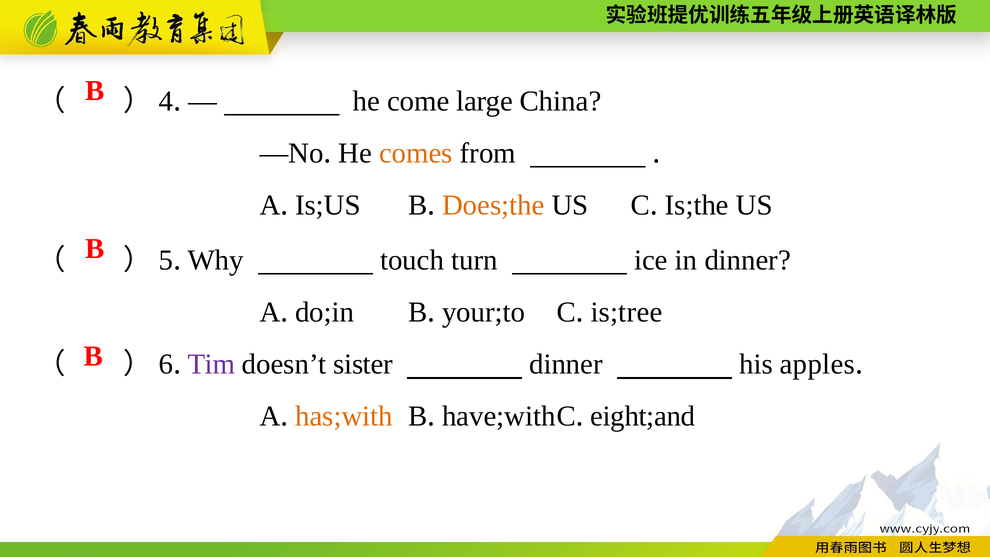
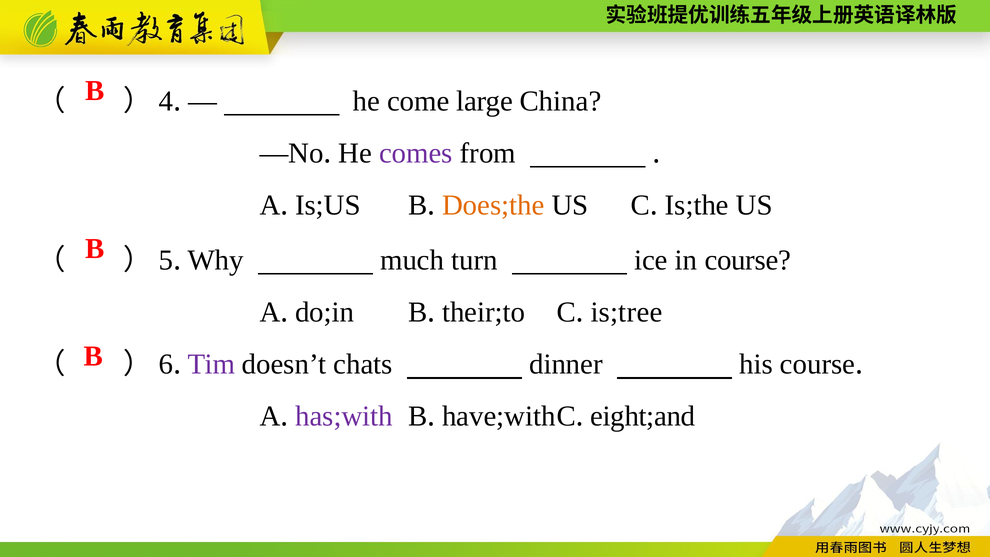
comes colour: orange -> purple (416, 153)
touch: touch -> much (412, 260)
in dinner: dinner -> course (748, 260)
your;to: your;to -> their;to (484, 312)
sister: sister -> chats (363, 364)
his apples: apples -> course (818, 364)
has;with colour: orange -> purple (344, 416)
